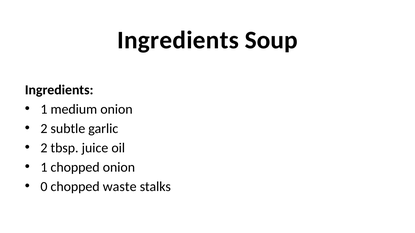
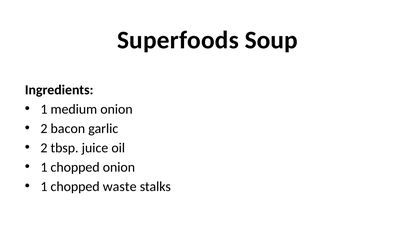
Ingredients: Ingredients -> Superfoods (178, 40)
subtle: subtle -> bacon (68, 129)
0: 0 -> 1 (44, 187)
